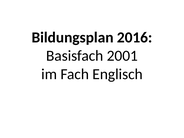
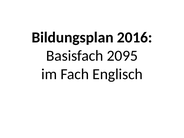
2001: 2001 -> 2095 (122, 56)
